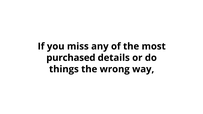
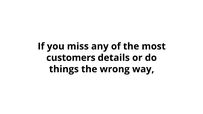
purchased: purchased -> customers (71, 58)
